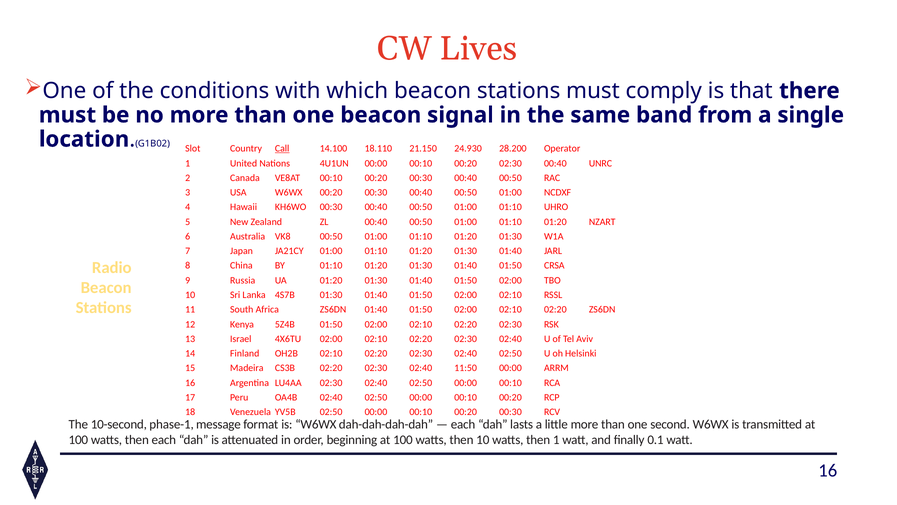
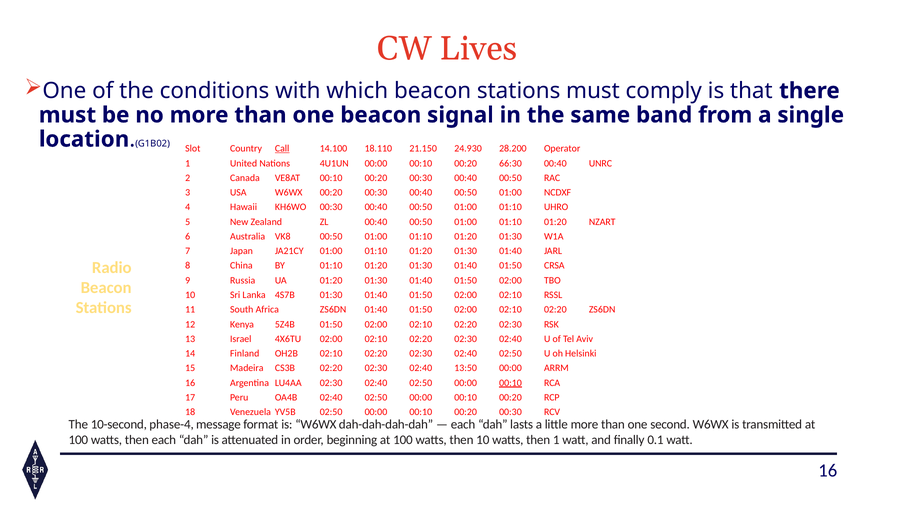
00:20 02:30: 02:30 -> 66:30 (510, 163)
11:50: 11:50 -> 13:50 (466, 368)
00:10 underline: none -> present (510, 382)
phase-1: phase-1 -> phase-4 (172, 424)
